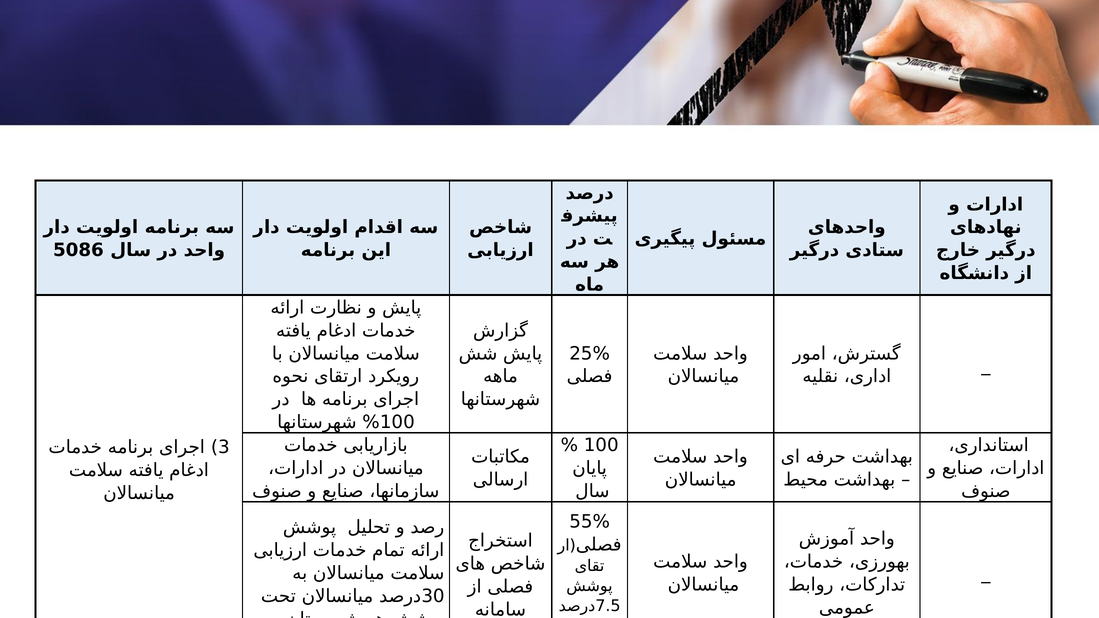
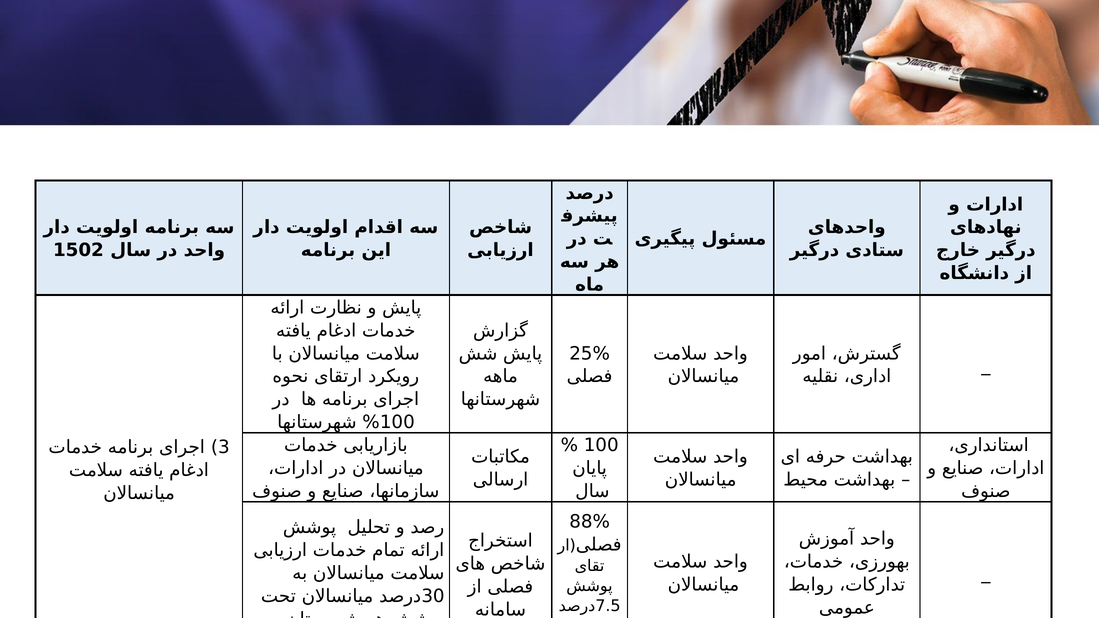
5086: 5086 -> 1502 (78, 250)
55%: 55% -> 88% (590, 522)
